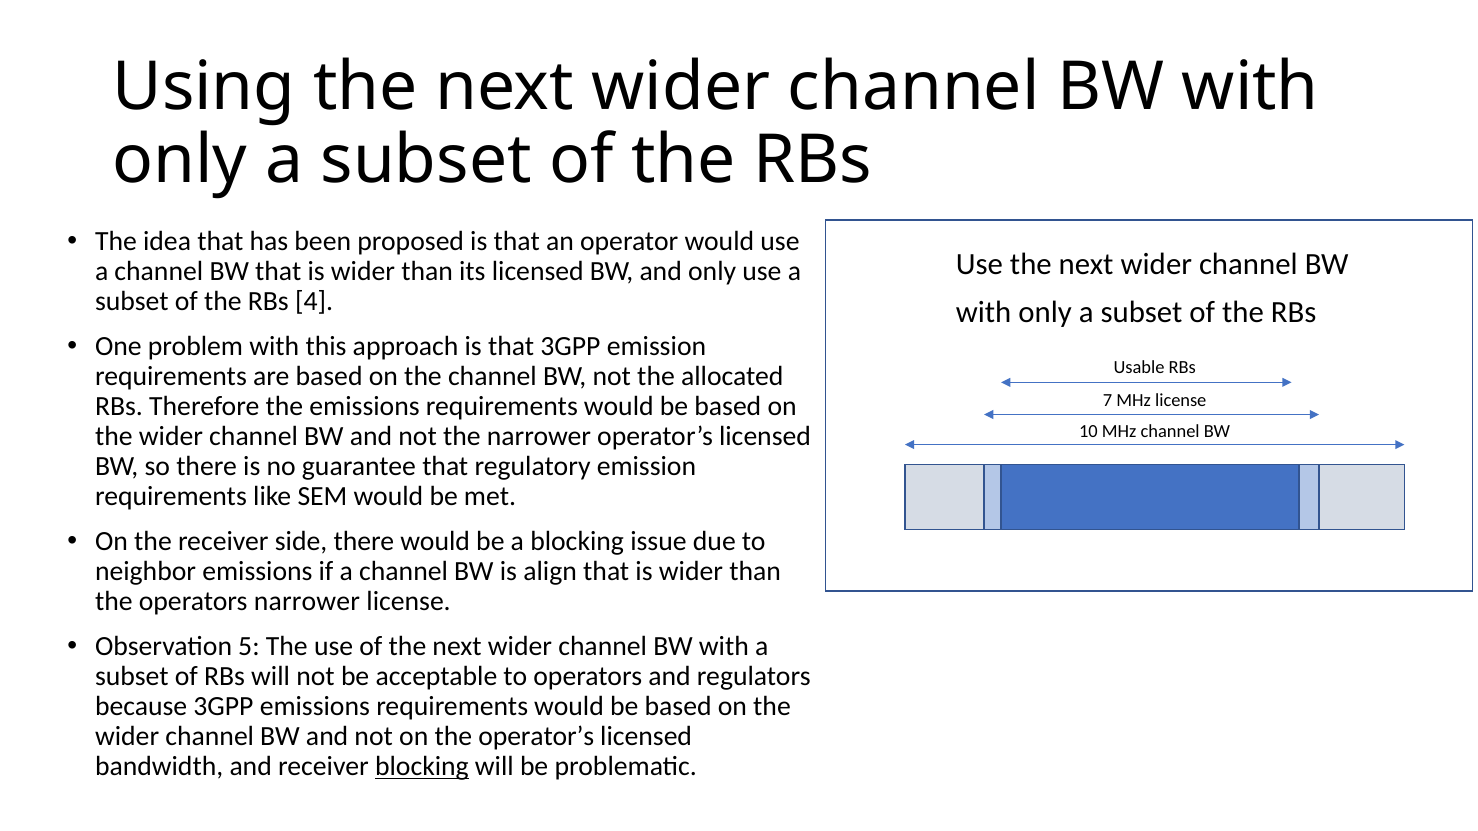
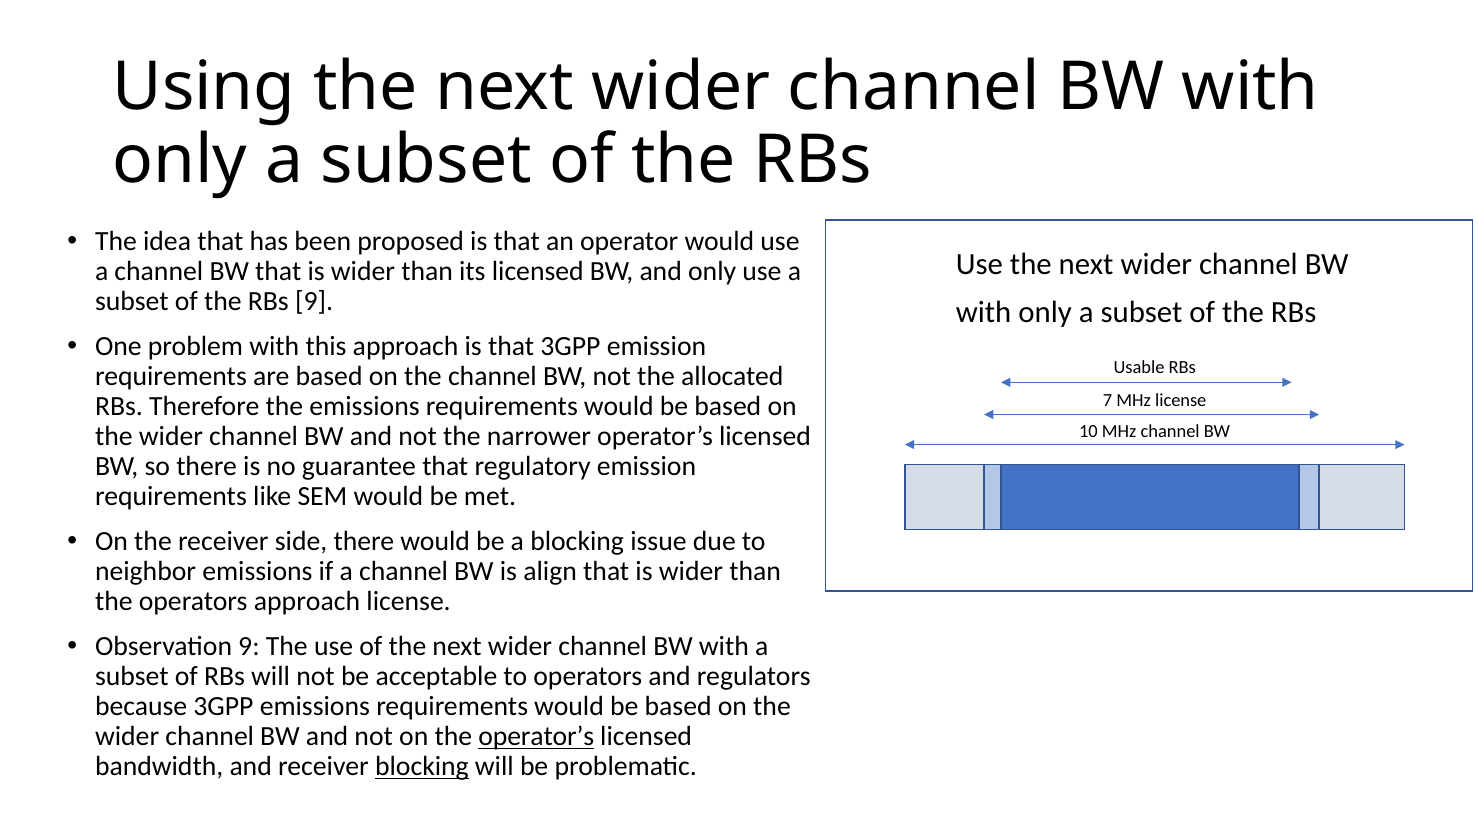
RBs 4: 4 -> 9 (314, 302)
operators narrower: narrower -> approach (307, 602)
Observation 5: 5 -> 9 (249, 647)
operator’s underline: none -> present (536, 737)
